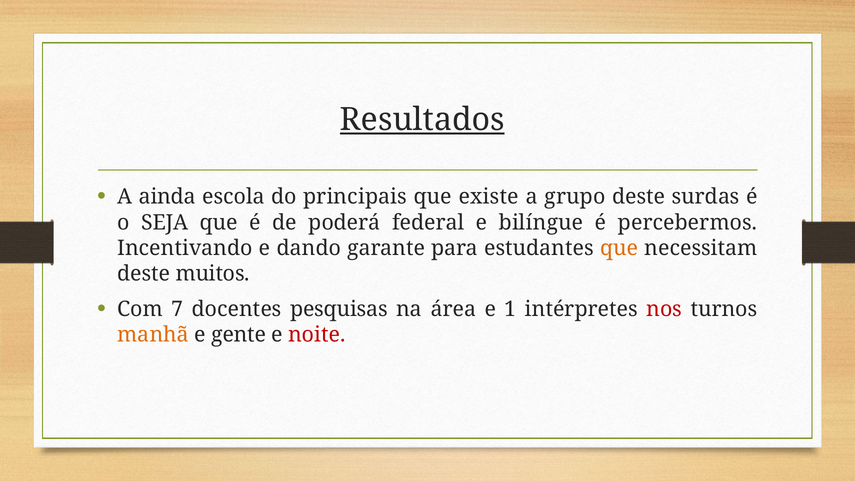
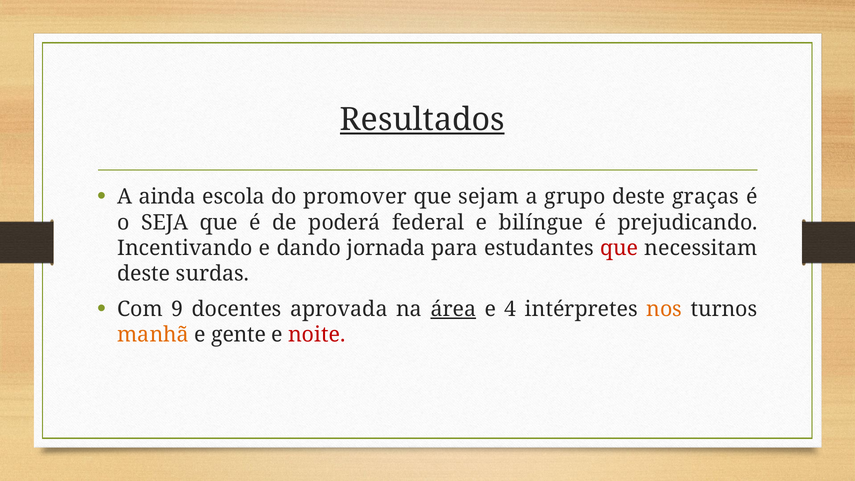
principais: principais -> promover (355, 197)
existe: existe -> sejam (489, 197)
surdas: surdas -> graças (706, 197)
percebermos: percebermos -> prejudicando (688, 223)
garante: garante -> jornada (386, 248)
que colour: orange -> red (619, 248)
muitos: muitos -> surdas (213, 274)
7: 7 -> 9 (177, 309)
pesquisas: pesquisas -> aprovada (339, 309)
área underline: none -> present (453, 309)
1: 1 -> 4 (510, 309)
nos colour: red -> orange (664, 309)
